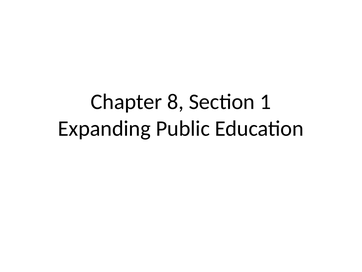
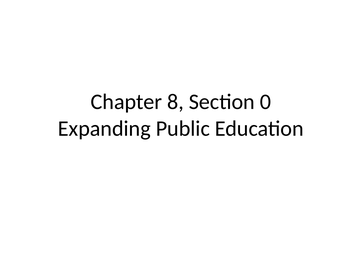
1: 1 -> 0 (265, 102)
